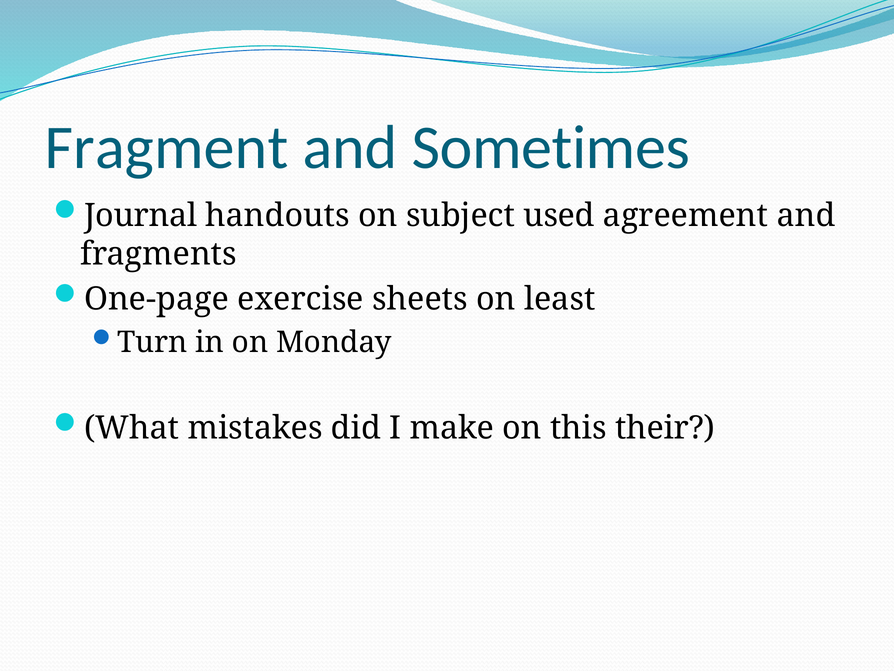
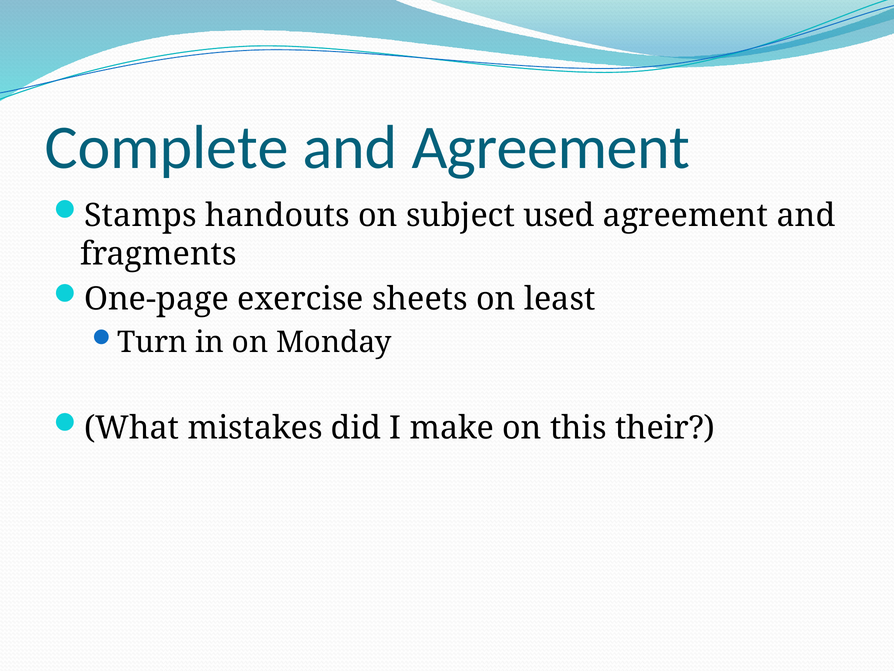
Fragment: Fragment -> Complete (167, 148)
and Sometimes: Sometimes -> Agreement (551, 148)
Journal: Journal -> Stamps (140, 215)
